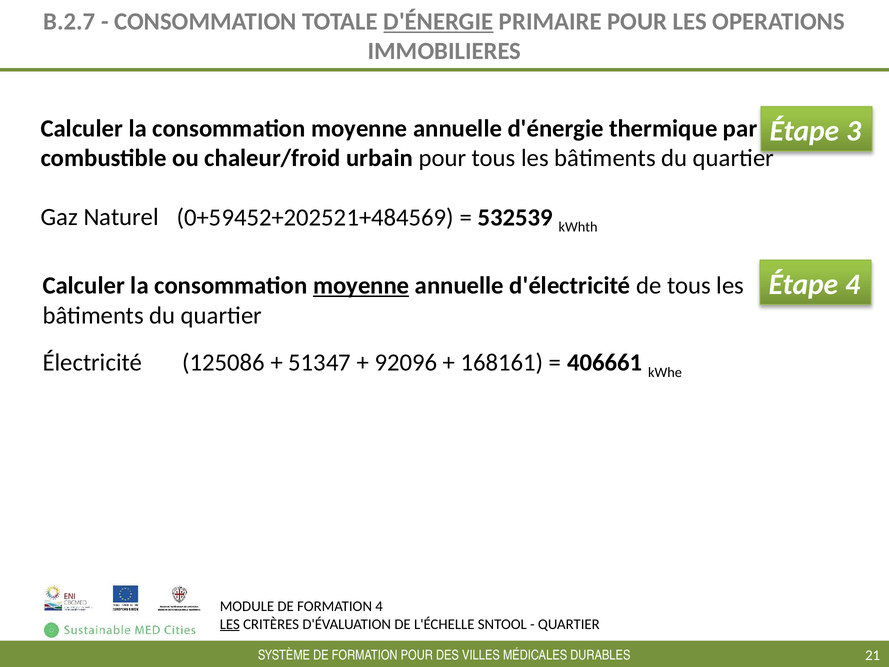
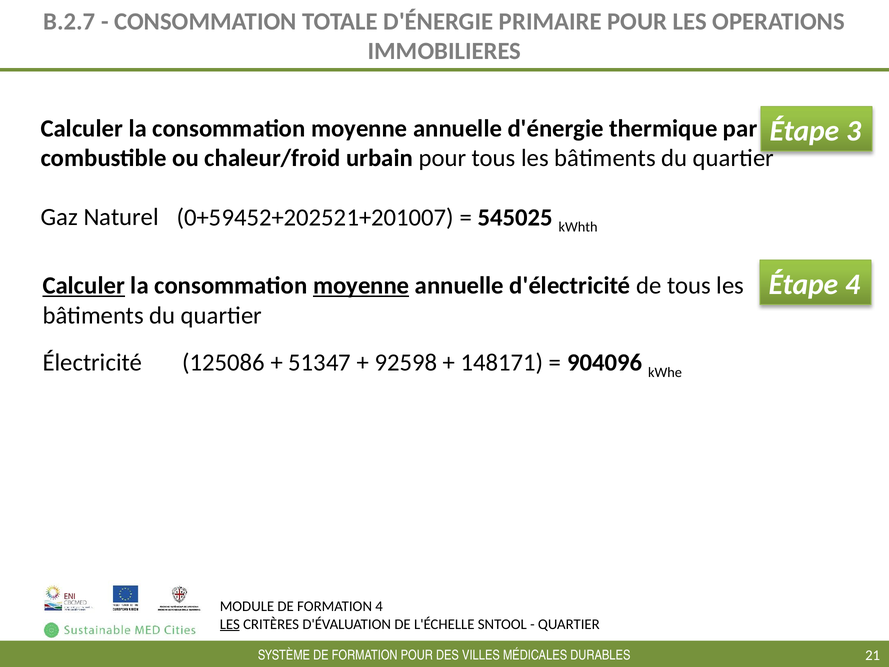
D'ÉNERGIE underline: present -> none (438, 21)
0+59452+202521+484569: 0+59452+202521+484569 -> 0+59452+202521+201007 (315, 217)
532539: 532539 -> 545025 (515, 217)
Calculer underline: none -> present (84, 286)
92096: 92096 -> 92598 (406, 363)
168161: 168161 -> 148171 (502, 363)
406661: 406661 -> 904096 (605, 363)
